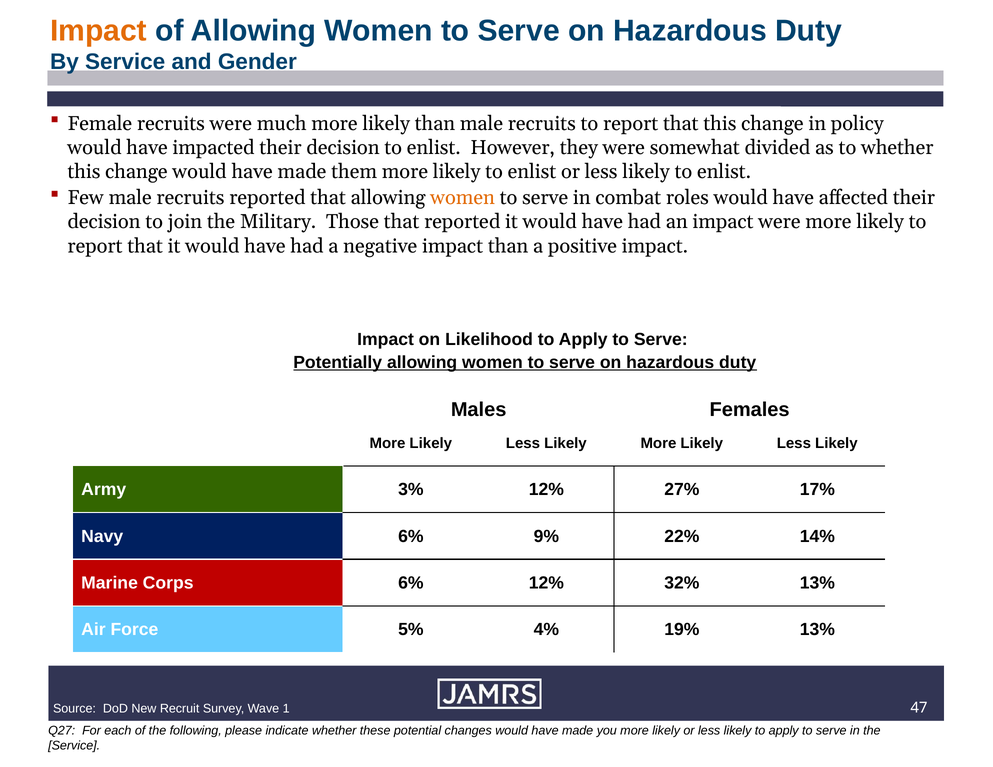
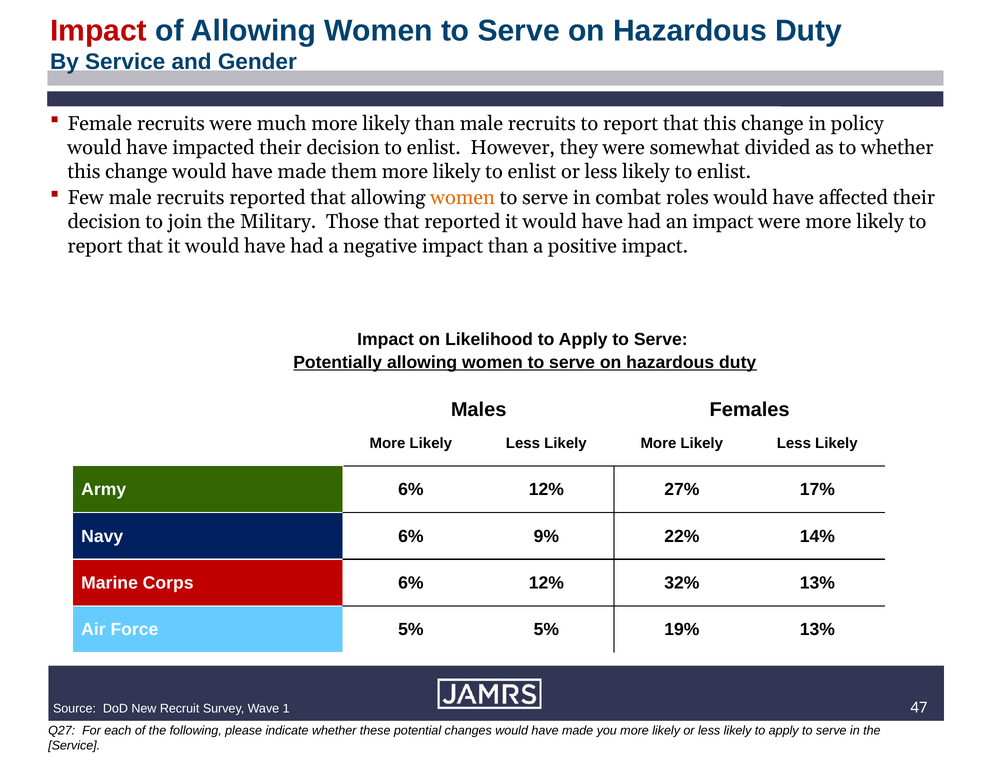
Impact colour: orange -> red (98, 31)
Army 3%: 3% -> 6% (411, 490)
5% 4%: 4% -> 5% (546, 630)
